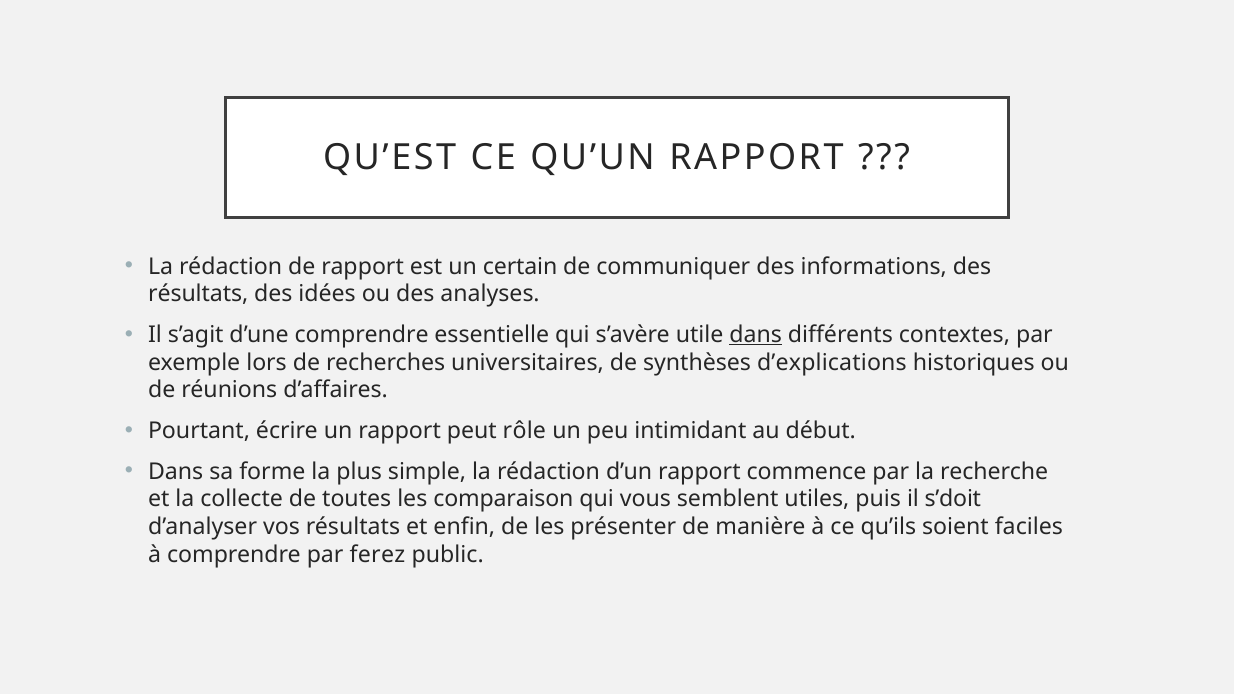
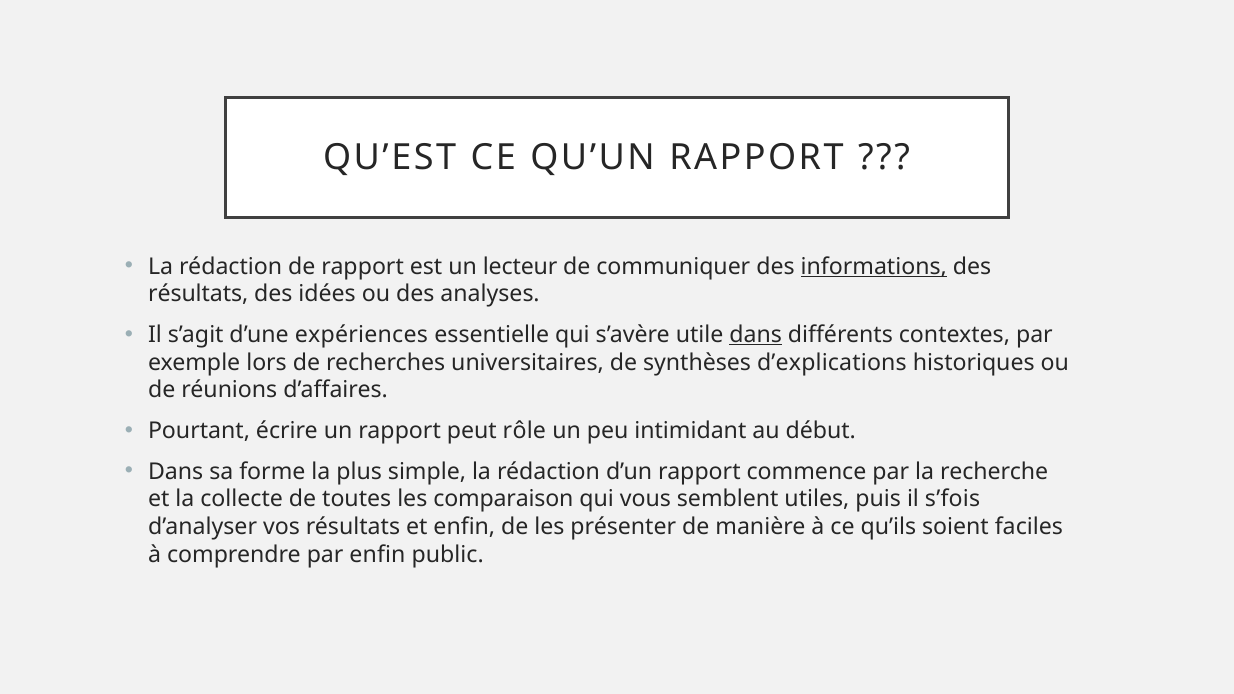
certain: certain -> lecteur (520, 266)
informations underline: none -> present (874, 266)
d’une comprendre: comprendre -> expériences (361, 335)
s’doit: s’doit -> s’fois (953, 499)
par ferez: ferez -> enfin (378, 555)
